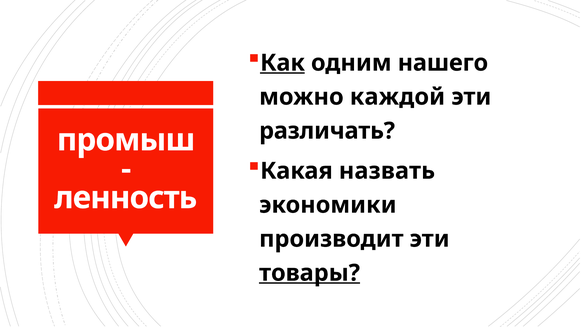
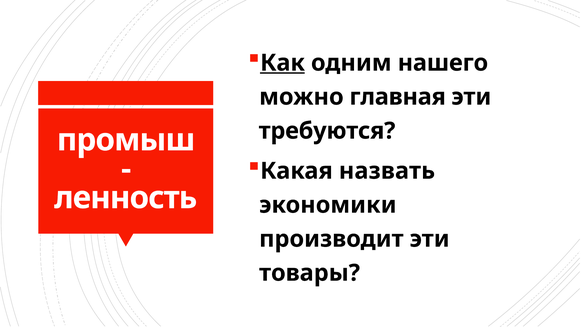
каждой: каждой -> главная (398, 97)
различать: различать -> требуются (327, 131)
товары underline: present -> none (310, 273)
